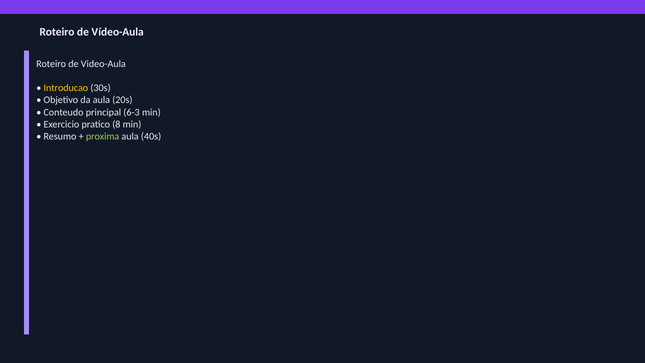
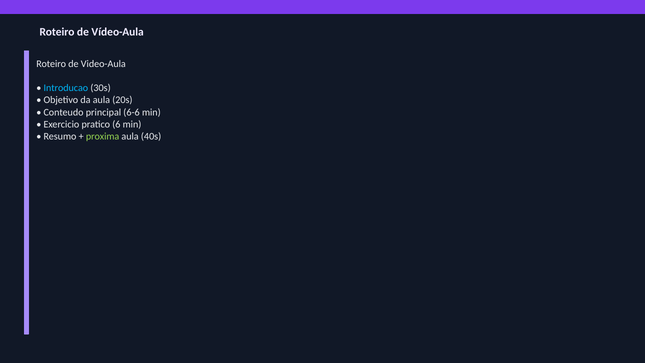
Introducao colour: yellow -> light blue (66, 88)
6-3: 6-3 -> 6-6 (132, 112)
8: 8 -> 6 (116, 124)
